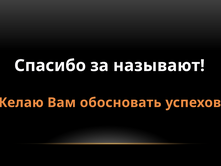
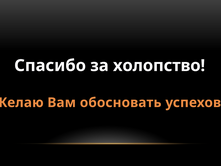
называют: называют -> холопство (159, 65)
